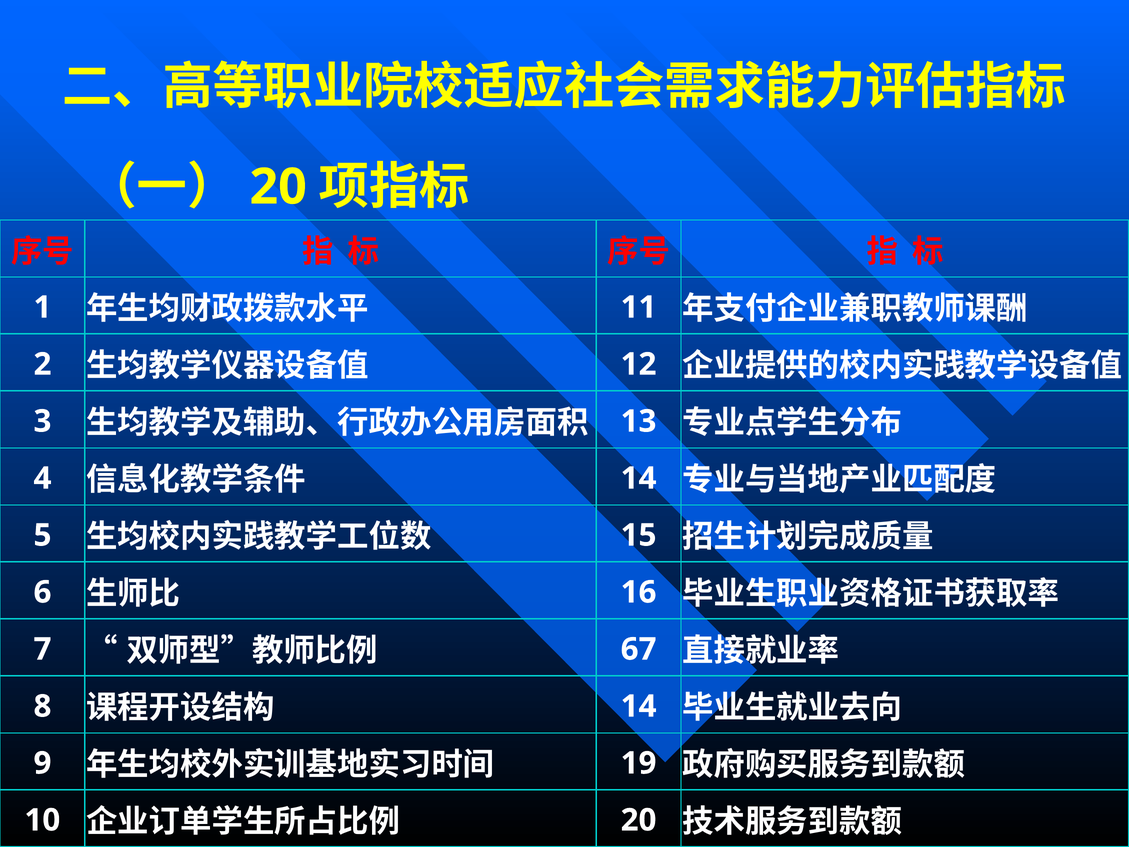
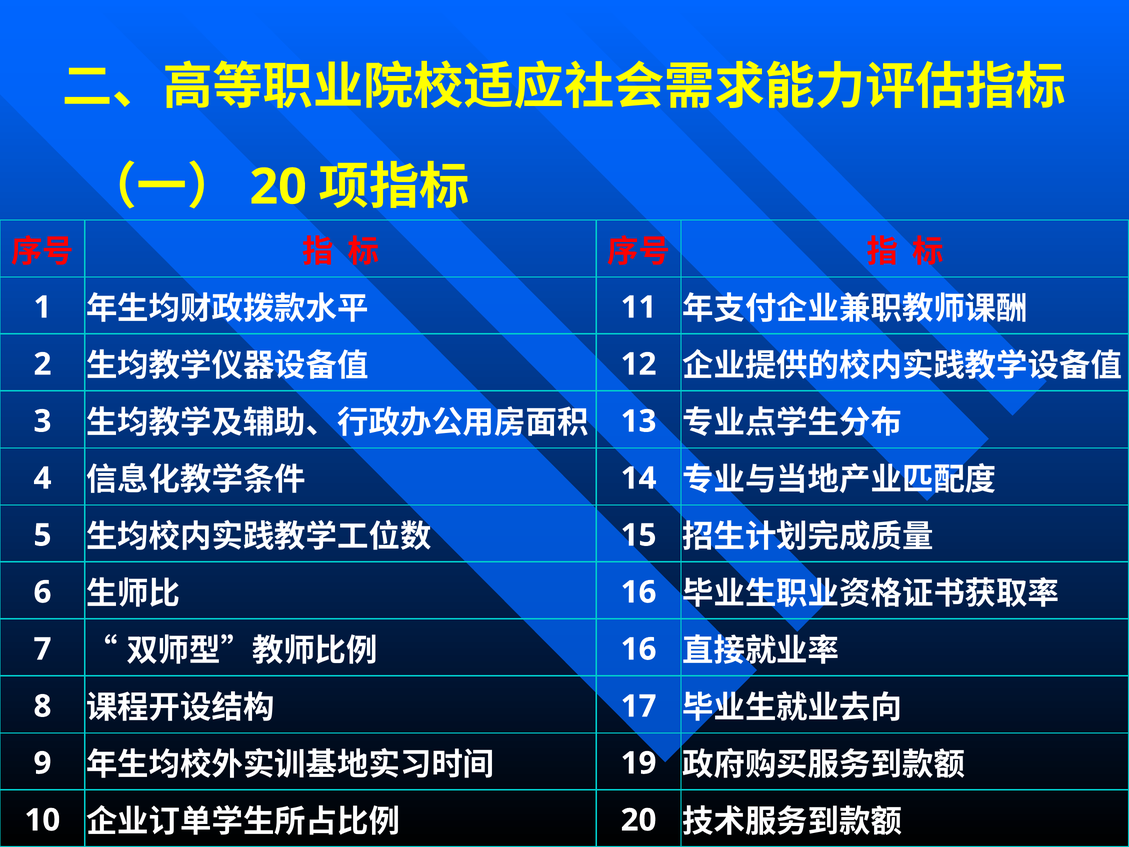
67: 67 -> 16 (639, 649)
14: 14 -> 17 (639, 706)
